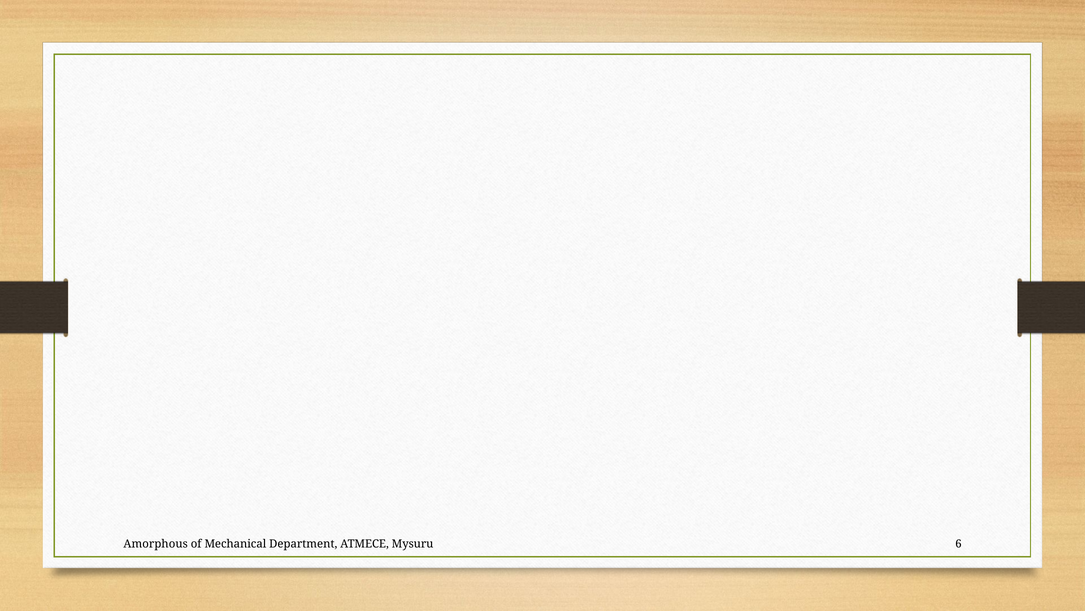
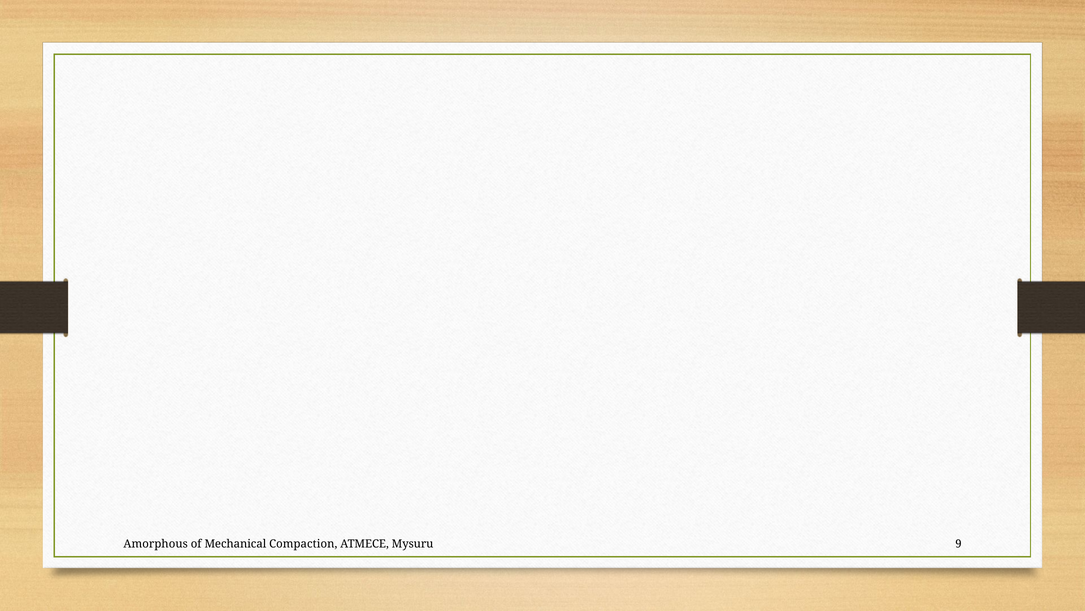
Department: Department -> Compaction (303, 544)
6: 6 -> 9 (958, 544)
